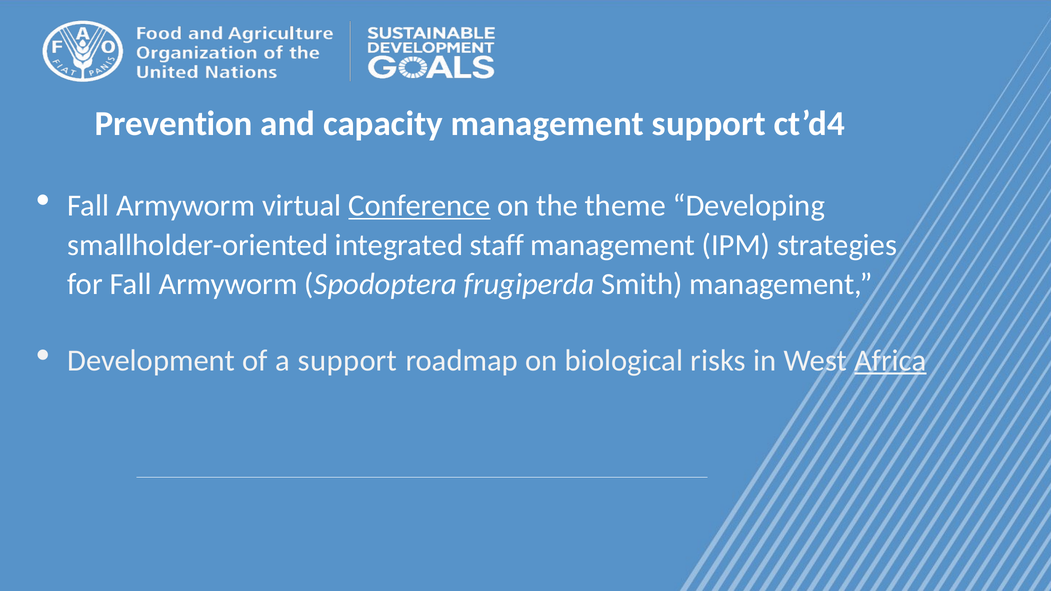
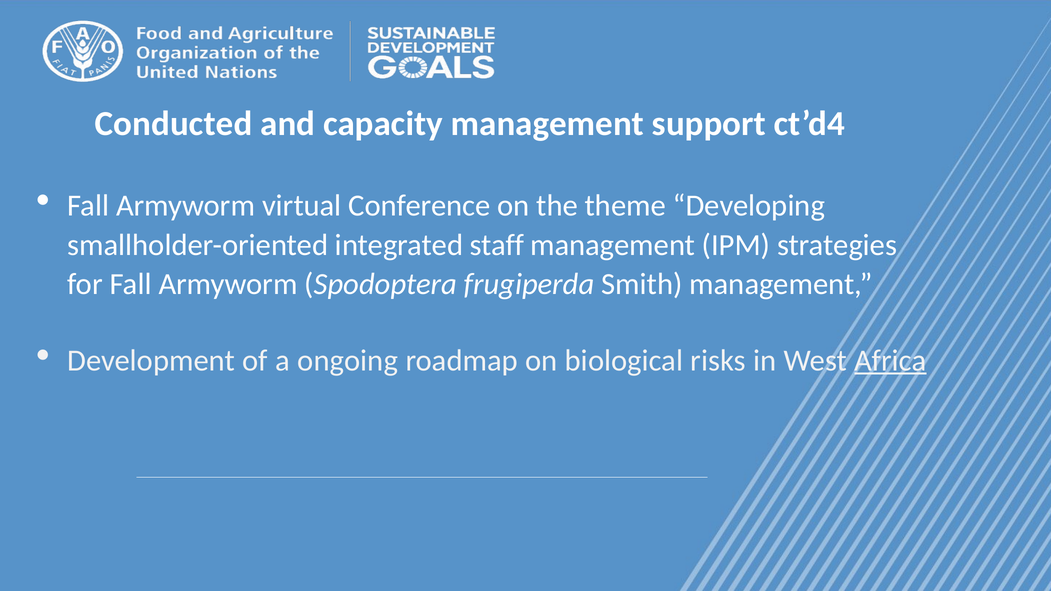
Prevention: Prevention -> Conducted (174, 124)
Conference underline: present -> none (419, 206)
a support: support -> ongoing (348, 361)
